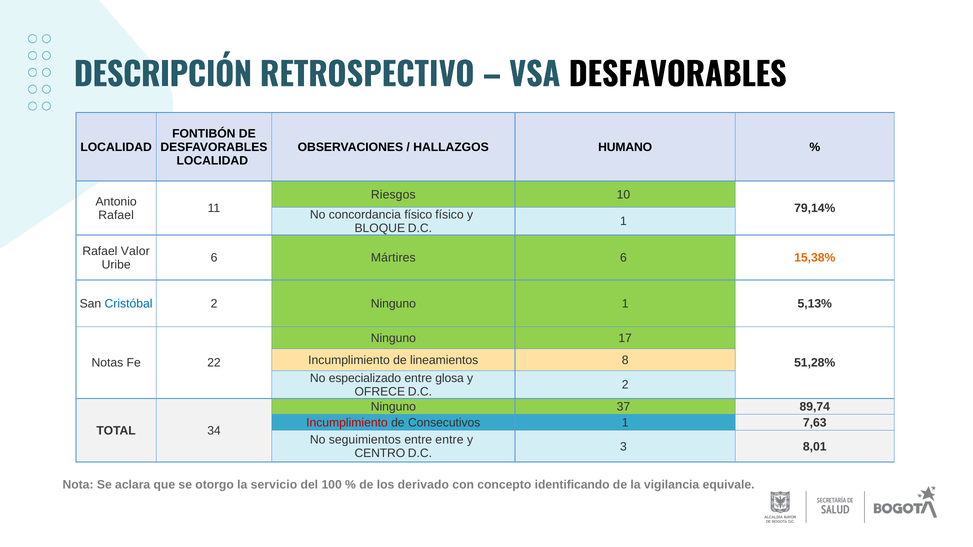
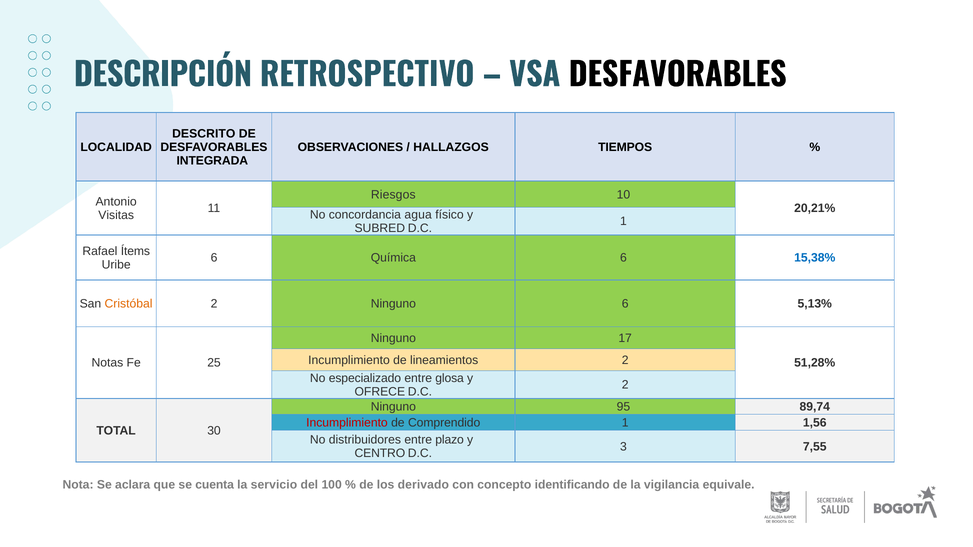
FONTIBÓN: FONTIBÓN -> DESCRITO (204, 134)
HUMANO: HUMANO -> TIEMPOS (625, 147)
LOCALIDAD: LOCALIDAD -> INTEGRADA (212, 161)
79,14%: 79,14% -> 20,21% (815, 208)
concordancia físico: físico -> agua (418, 215)
Rafael: Rafael -> Visitas (116, 215)
BLOQUE: BLOQUE -> SUBRED (380, 228)
Valor: Valor -> Ítems (135, 251)
Mártires: Mártires -> Química (393, 258)
15,38% colour: orange -> blue (815, 258)
Cristóbal colour: blue -> orange (129, 304)
Ninguno 1: 1 -> 6 (625, 304)
lineamientos 8: 8 -> 2 (625, 360)
22: 22 -> 25 (214, 363)
37: 37 -> 95 (623, 407)
Consecutivos: Consecutivos -> Comprendido (444, 423)
7,63: 7,63 -> 1,56 (815, 423)
34: 34 -> 30 (214, 431)
seguimientos: seguimientos -> distribuidores (365, 440)
entre entre: entre -> plazo (450, 440)
8,01: 8,01 -> 7,55 (815, 447)
otorgo: otorgo -> cuenta (215, 485)
